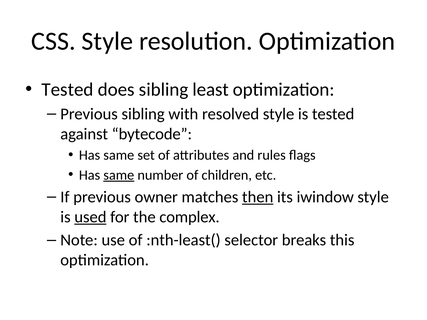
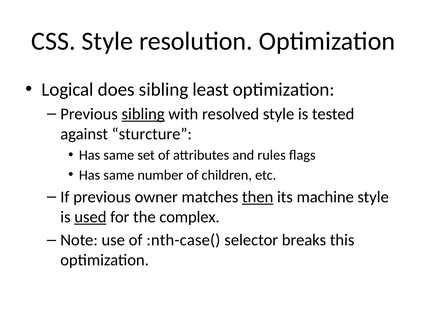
Tested: Tested -> Logical (68, 90)
sibling underline: none -> present (143, 114)
bytecode: bytecode -> sturcture (152, 134)
same underline: present -> none (119, 175)
iwindow: iwindow -> machine (325, 197)
:nth-least(: :nth-least( -> :nth-case( (183, 240)
